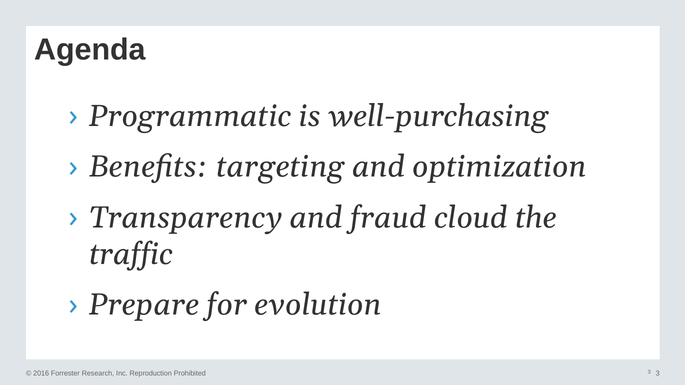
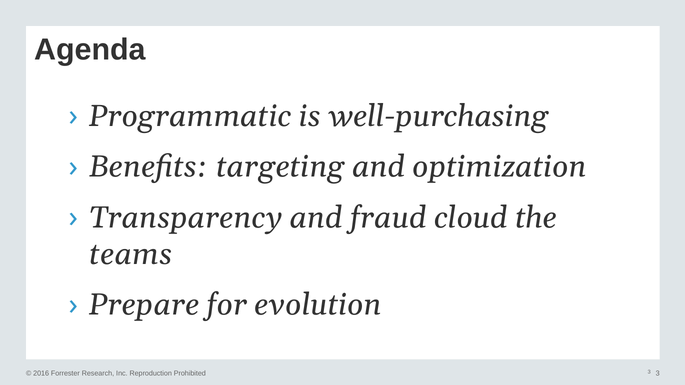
traffic: traffic -> teams (131, 254)
